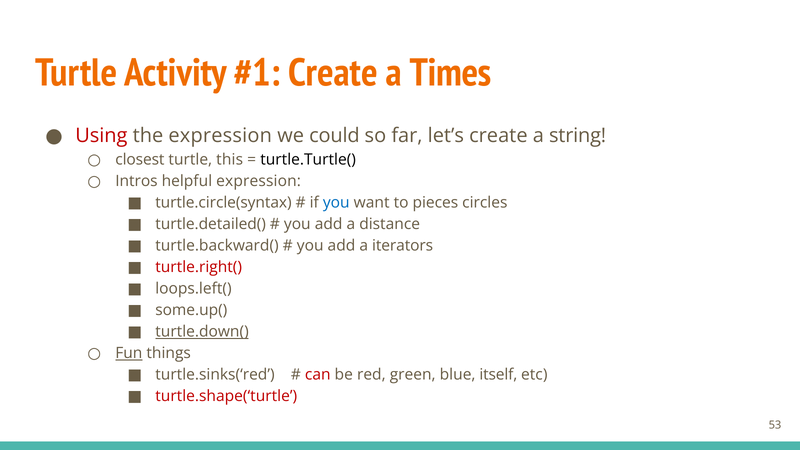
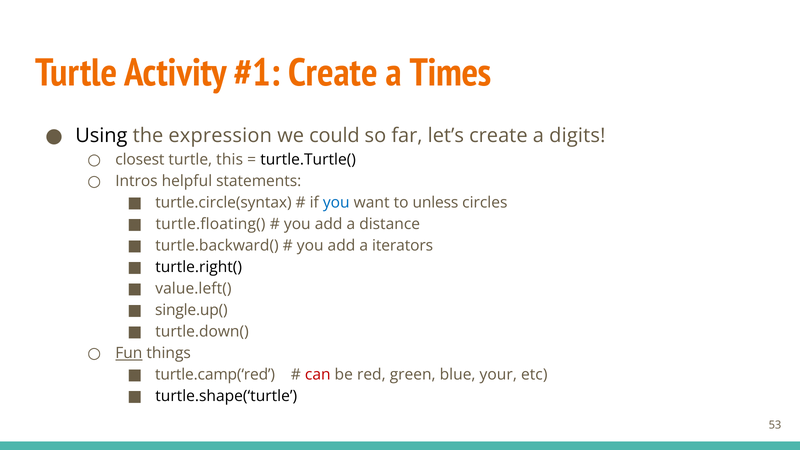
Using colour: red -> black (101, 136)
string: string -> digits (577, 136)
helpful expression: expression -> statements (259, 181)
pieces: pieces -> unless (435, 203)
turtle.detailed(: turtle.detailed( -> turtle.floating( (210, 224)
turtle.right( colour: red -> black (199, 267)
loops.left(: loops.left( -> value.left( (193, 289)
some.up(: some.up( -> single.up( (191, 310)
turtle.down( underline: present -> none (202, 332)
turtle.sinks(‘red: turtle.sinks(‘red -> turtle.camp(‘red (215, 375)
itself: itself -> your (498, 375)
turtle.shape(‘turtle colour: red -> black (226, 396)
